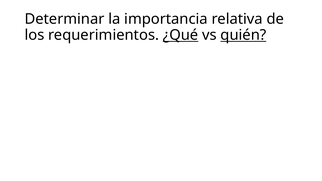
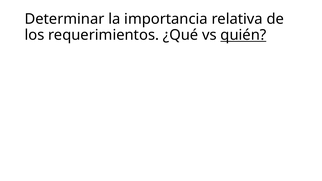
¿Qué underline: present -> none (181, 35)
